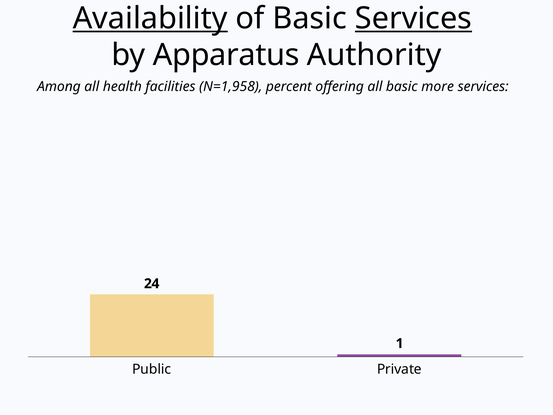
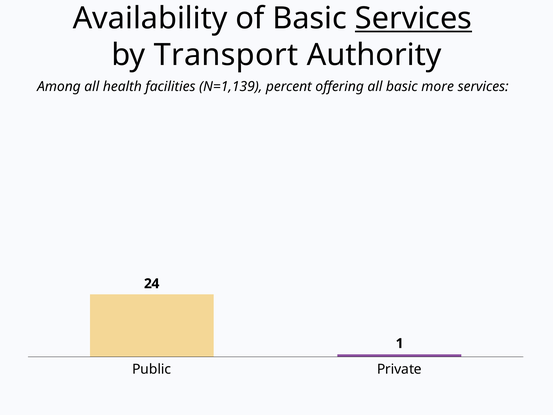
Availability underline: present -> none (150, 18)
Apparatus: Apparatus -> Transport (226, 55)
N=1,958: N=1,958 -> N=1,139 (231, 86)
